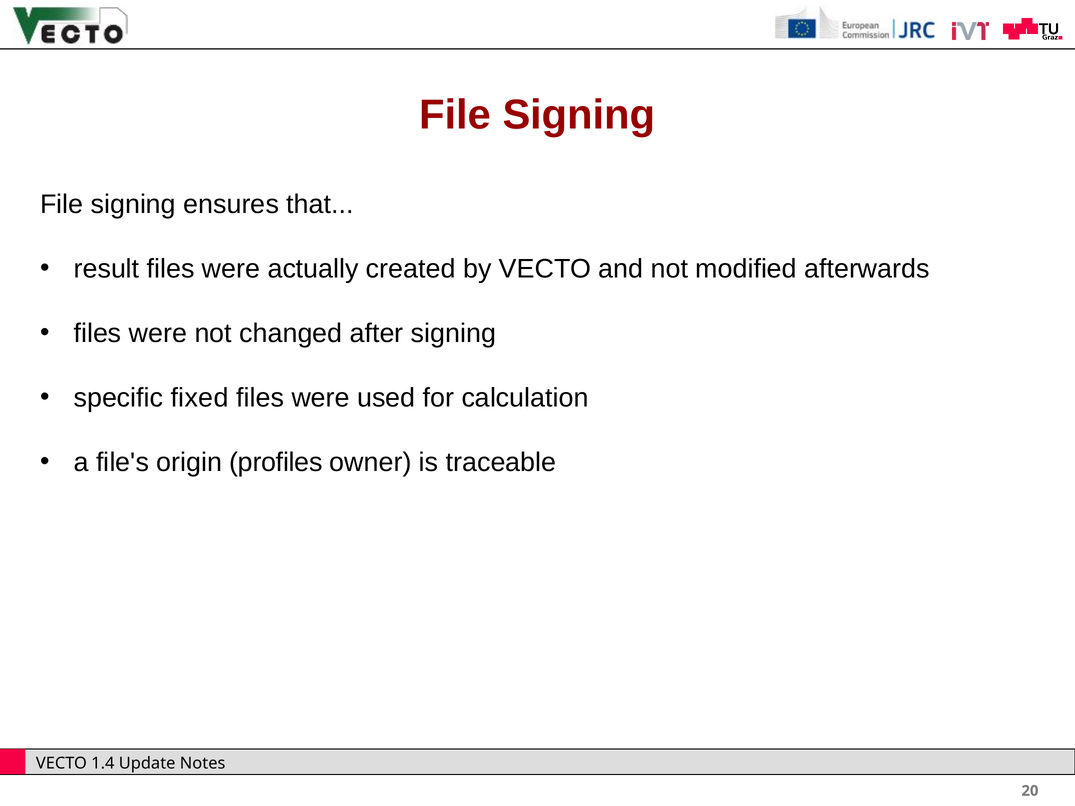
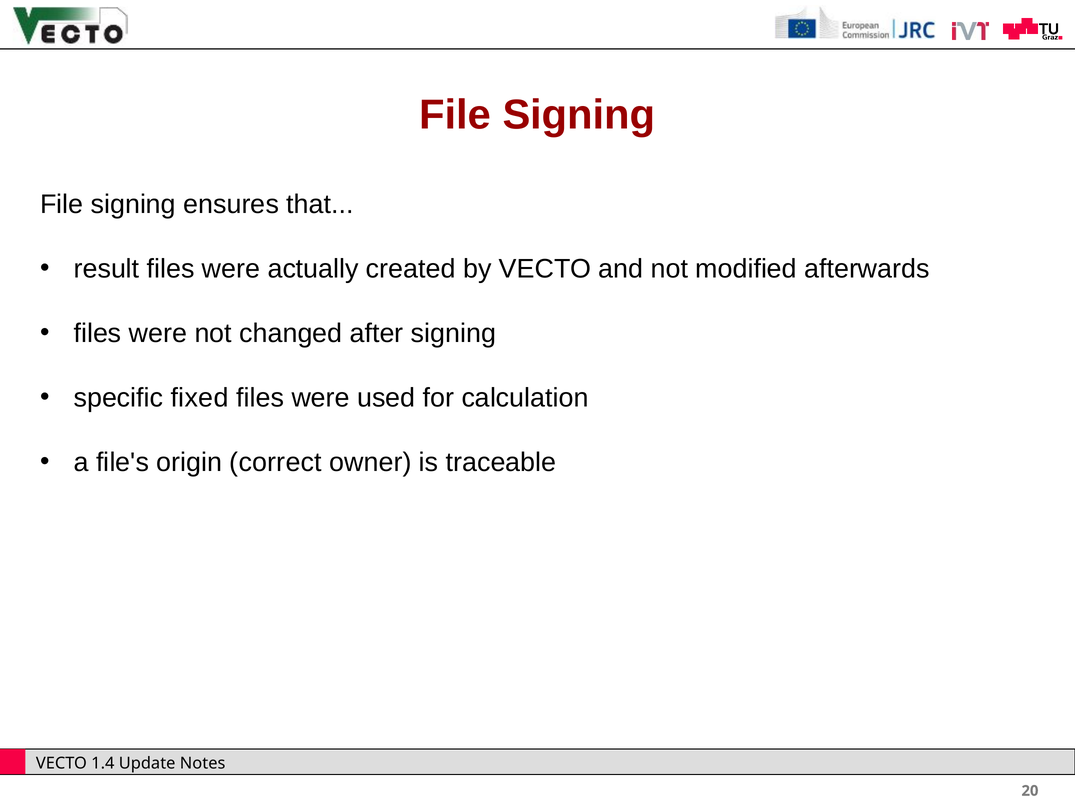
profiles: profiles -> correct (276, 463)
